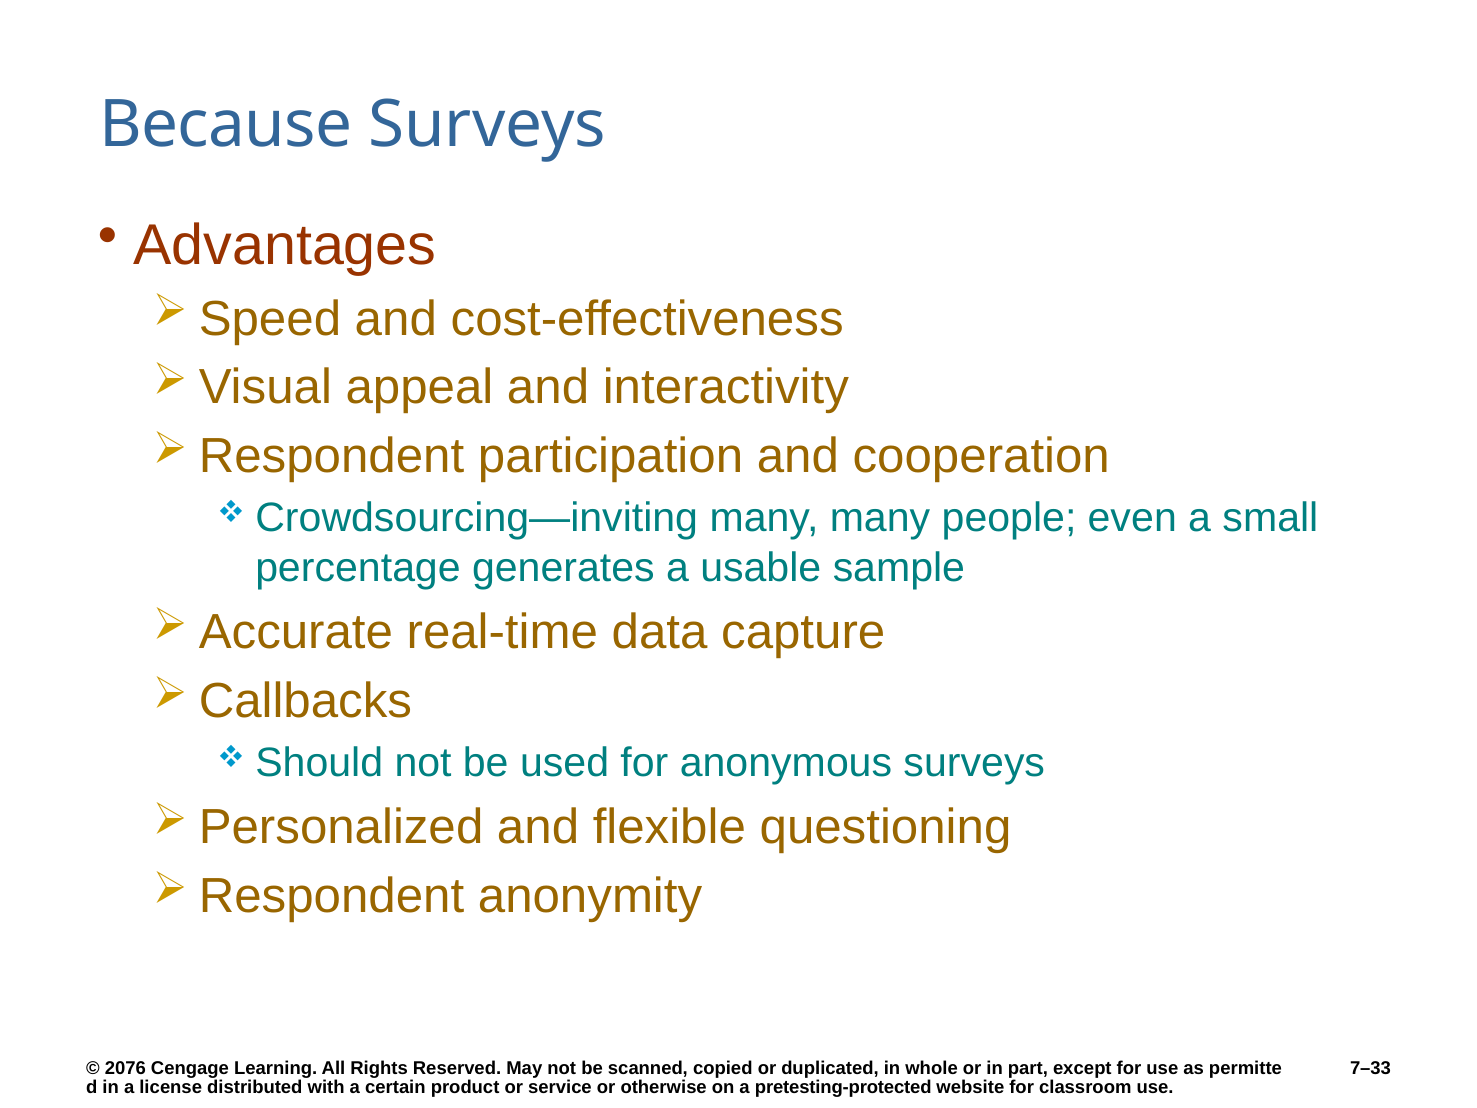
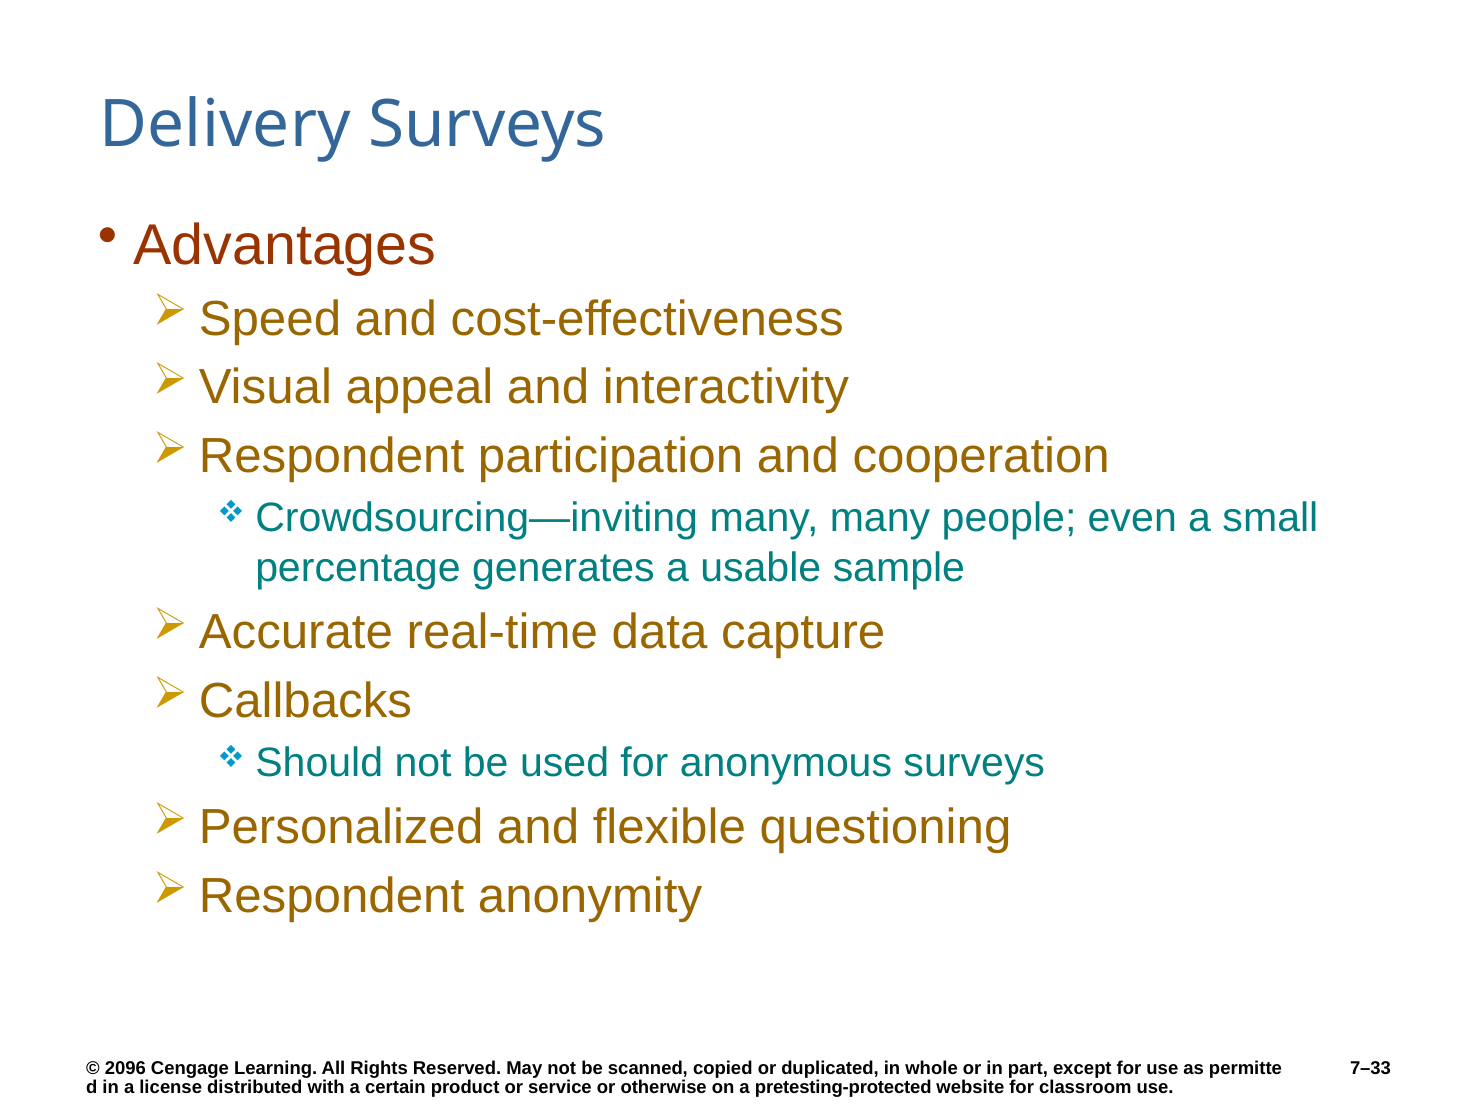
Because: Because -> Delivery (225, 125)
2076: 2076 -> 2096 (125, 1068)
